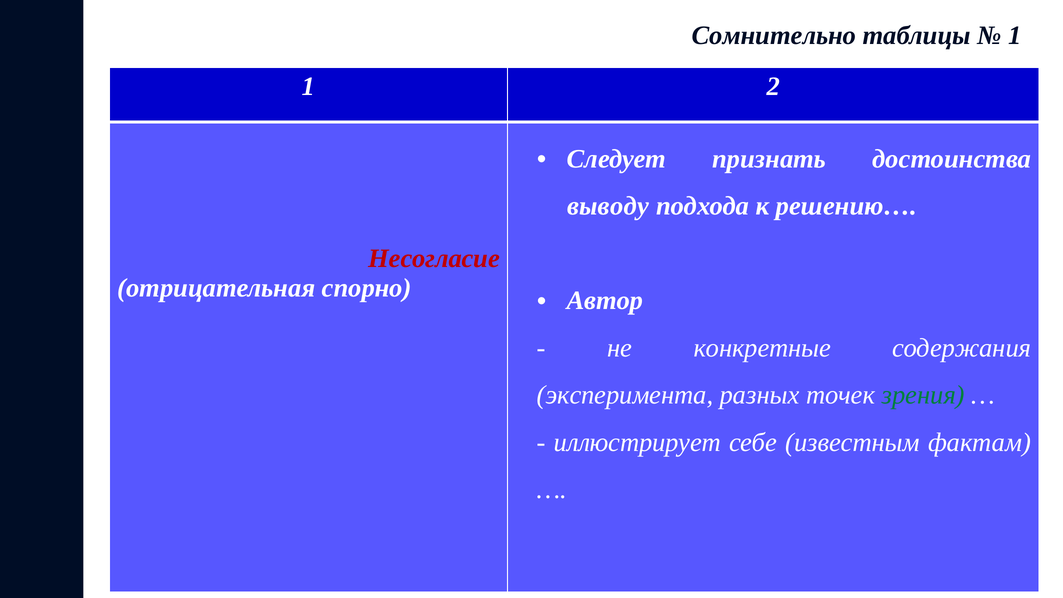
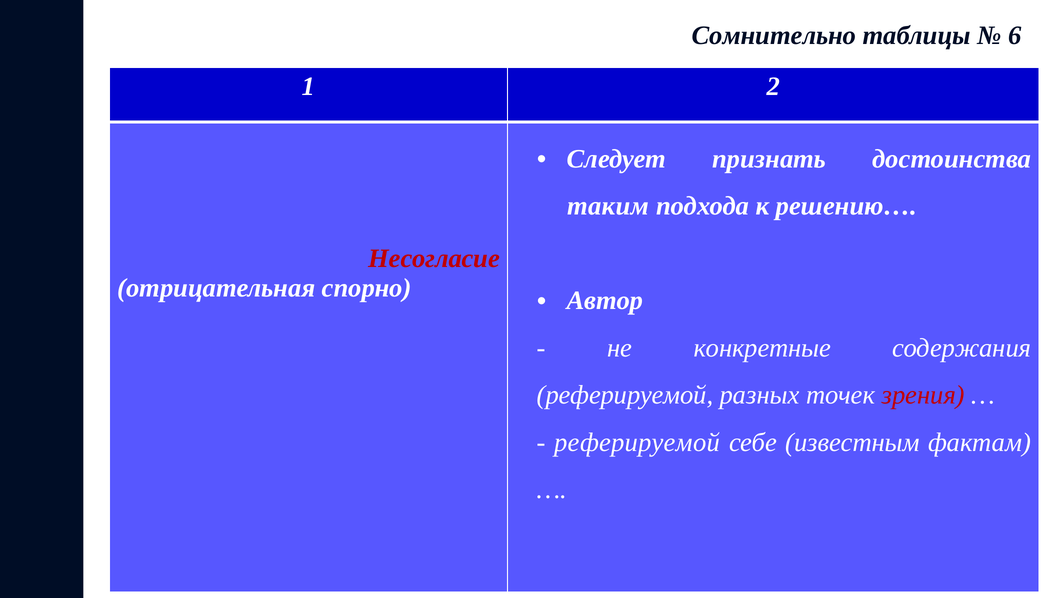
1: 1 -> 6 (1015, 35)
выводу: выводу -> таким (608, 206)
эксперимента: эксперимента -> реферируемой (625, 395)
зрения colour: green -> red (923, 395)
иллюстрирует: иллюстрирует -> реферируемой (637, 442)
